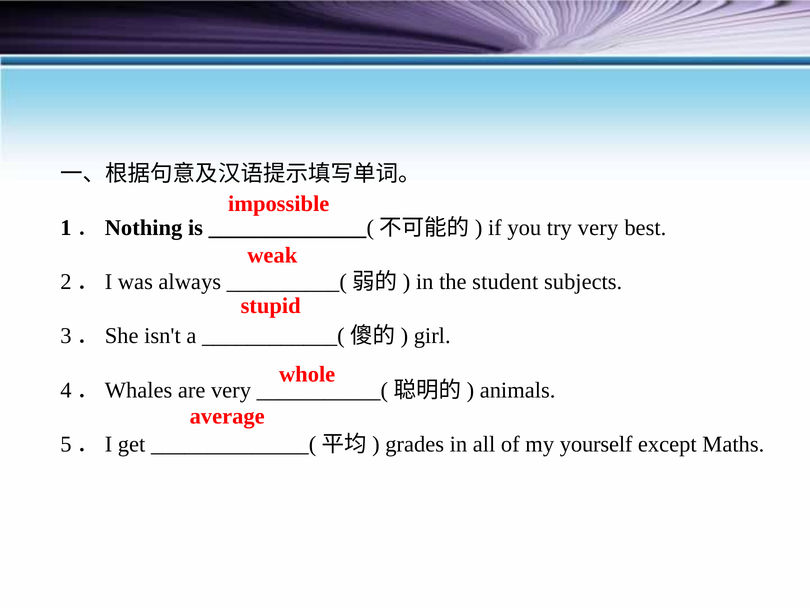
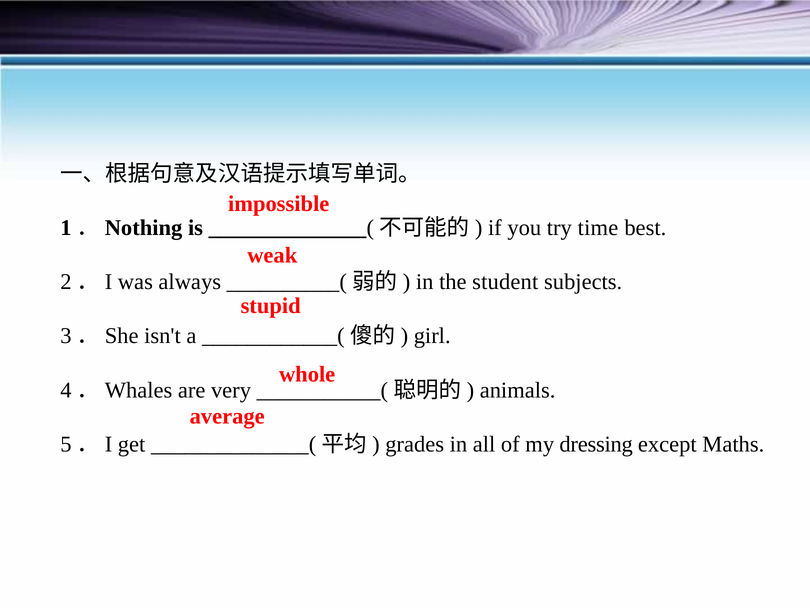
try very: very -> time (598, 228)
yourself: yourself -> dressing (596, 444)
